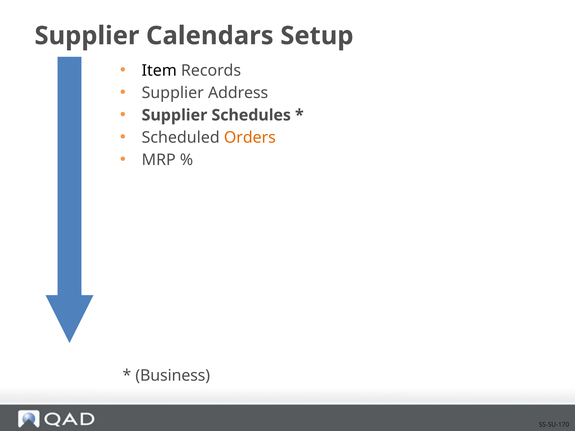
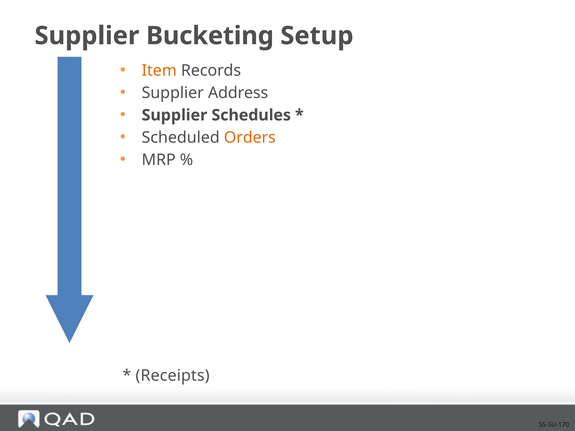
Calendars: Calendars -> Bucketing (210, 36)
Item colour: black -> orange (159, 70)
Business: Business -> Receipts (173, 376)
